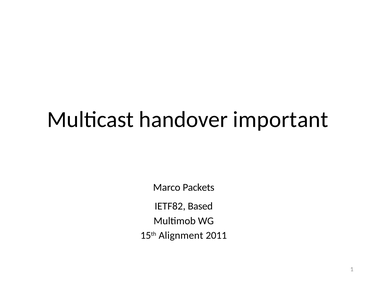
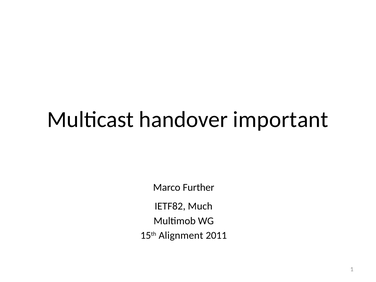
Packets: Packets -> Further (199, 187)
Based: Based -> Much (200, 206)
